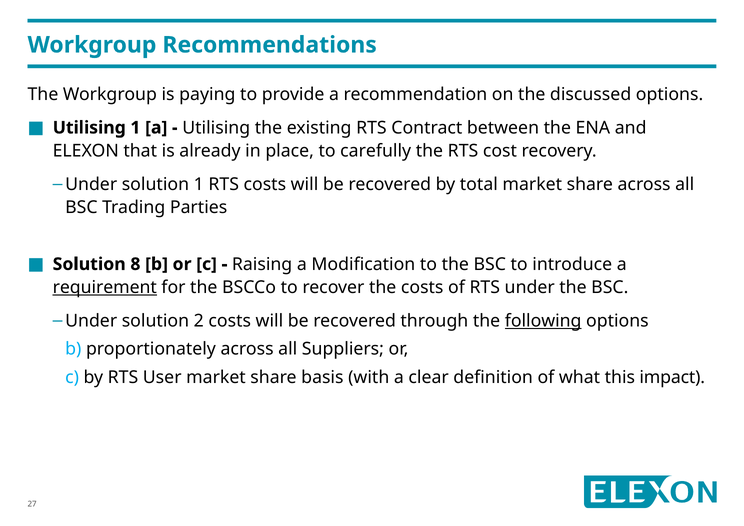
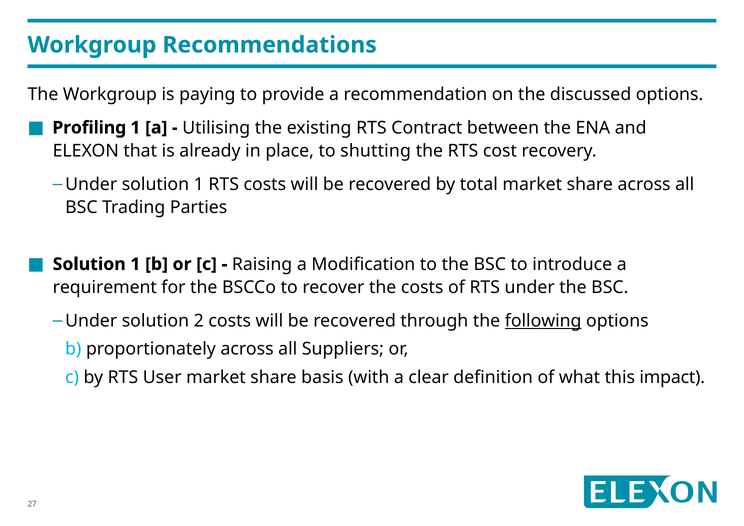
Utilising: Utilising -> Profiling (89, 128)
carefully: carefully -> shutting (376, 151)
8: 8 -> 1 (135, 264)
requirement underline: present -> none (105, 288)
